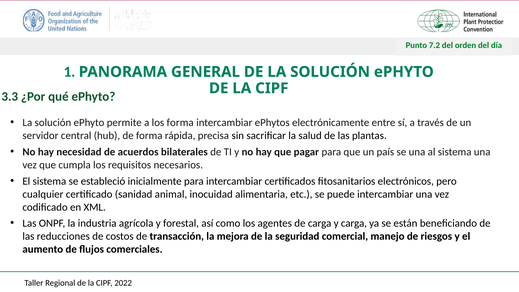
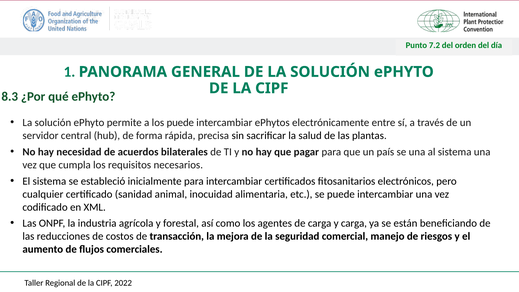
3.3: 3.3 -> 8.3 (10, 96)
los forma: forma -> puede (180, 123)
